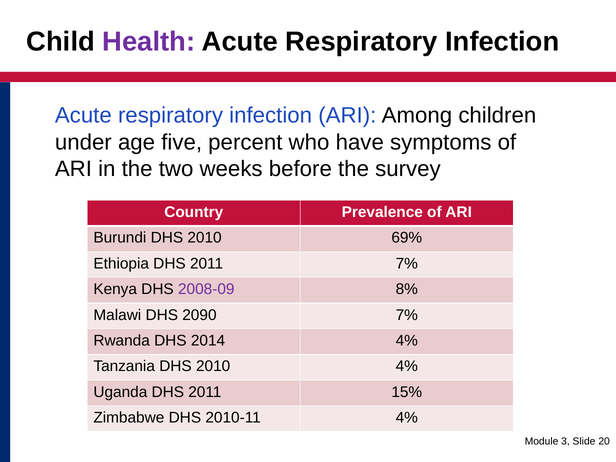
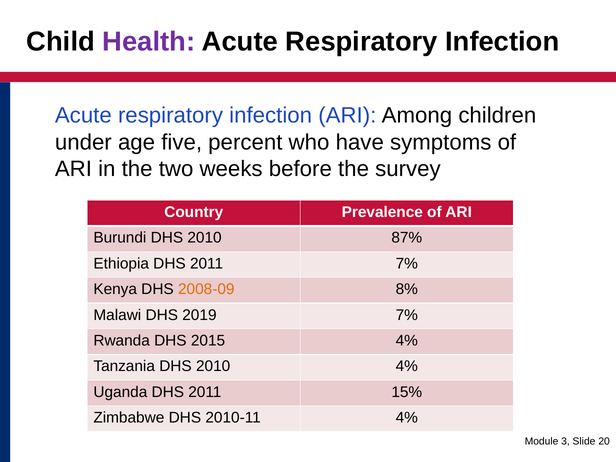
69%: 69% -> 87% (407, 238)
2008-09 colour: purple -> orange (206, 289)
2090: 2090 -> 2019 (199, 315)
2014: 2014 -> 2015 (208, 341)
